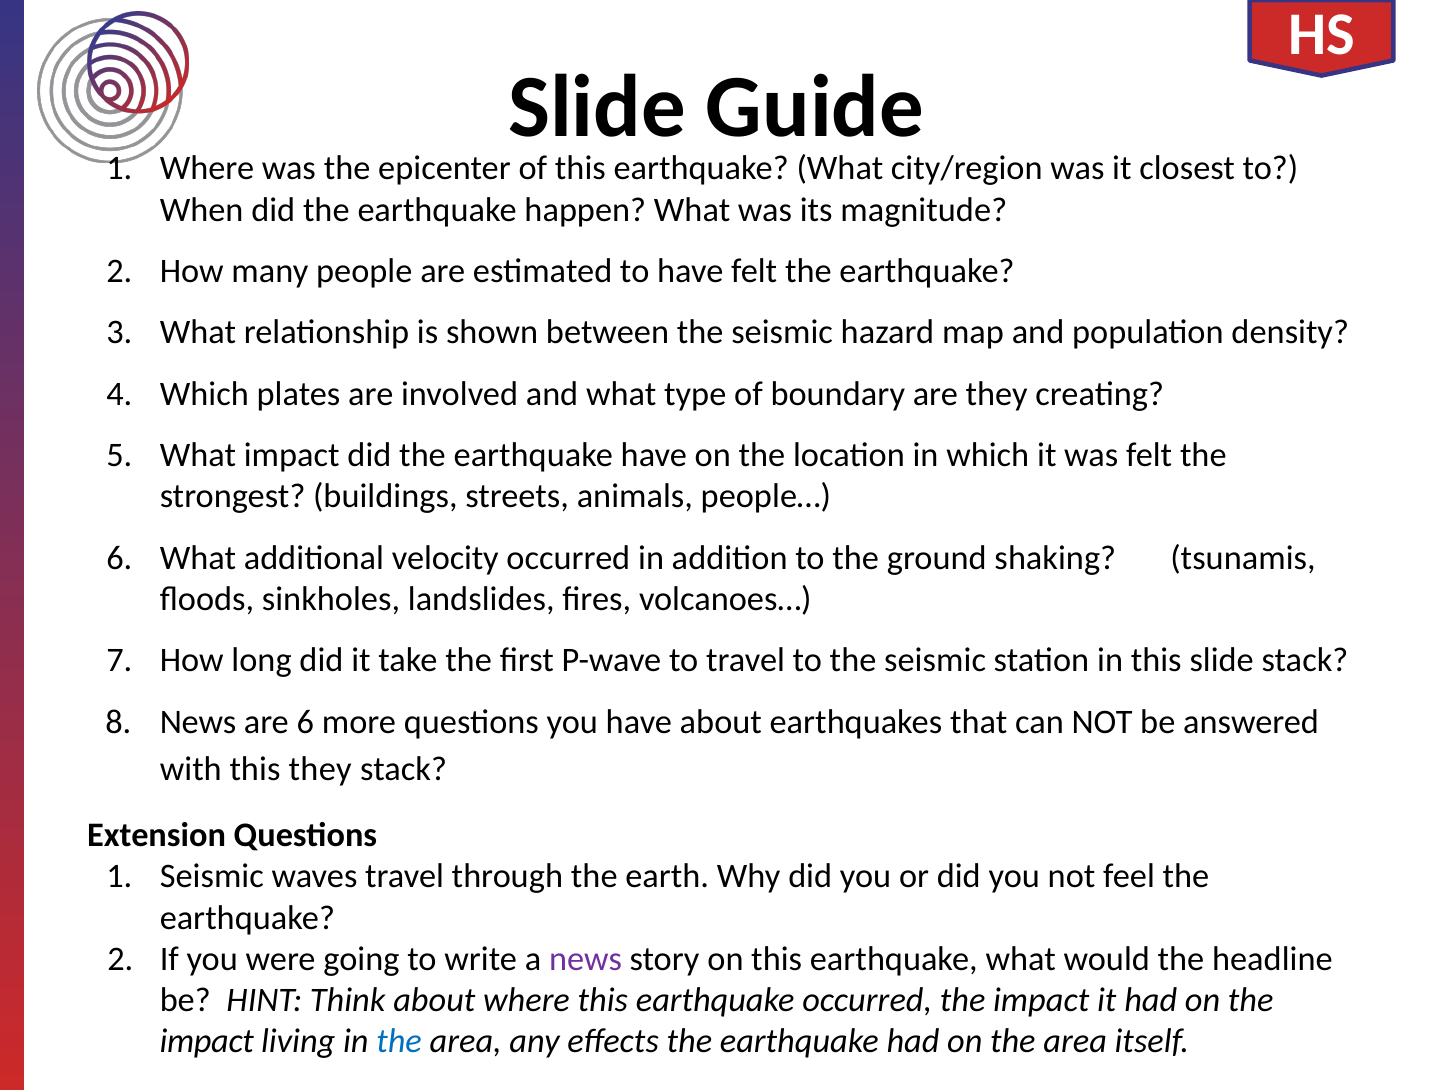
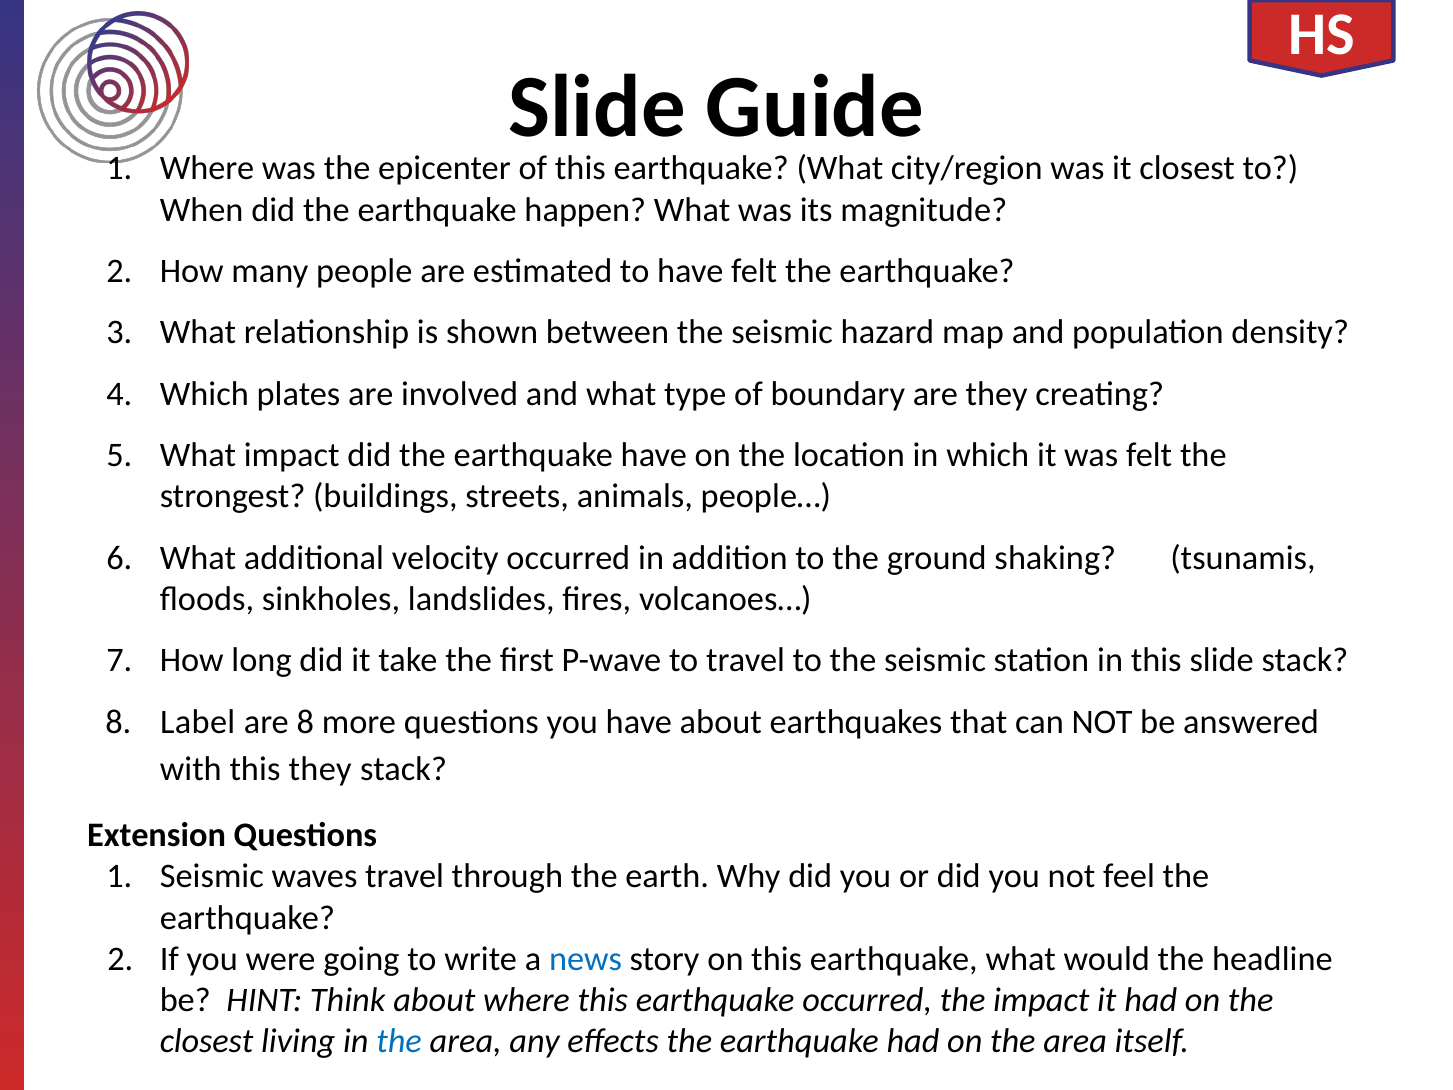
News: News -> Label (198, 722)
are 6: 6 -> 8 (305, 722)
news colour: purple -> blue (586, 959)
impact: impact -> closest (207, 1041)
